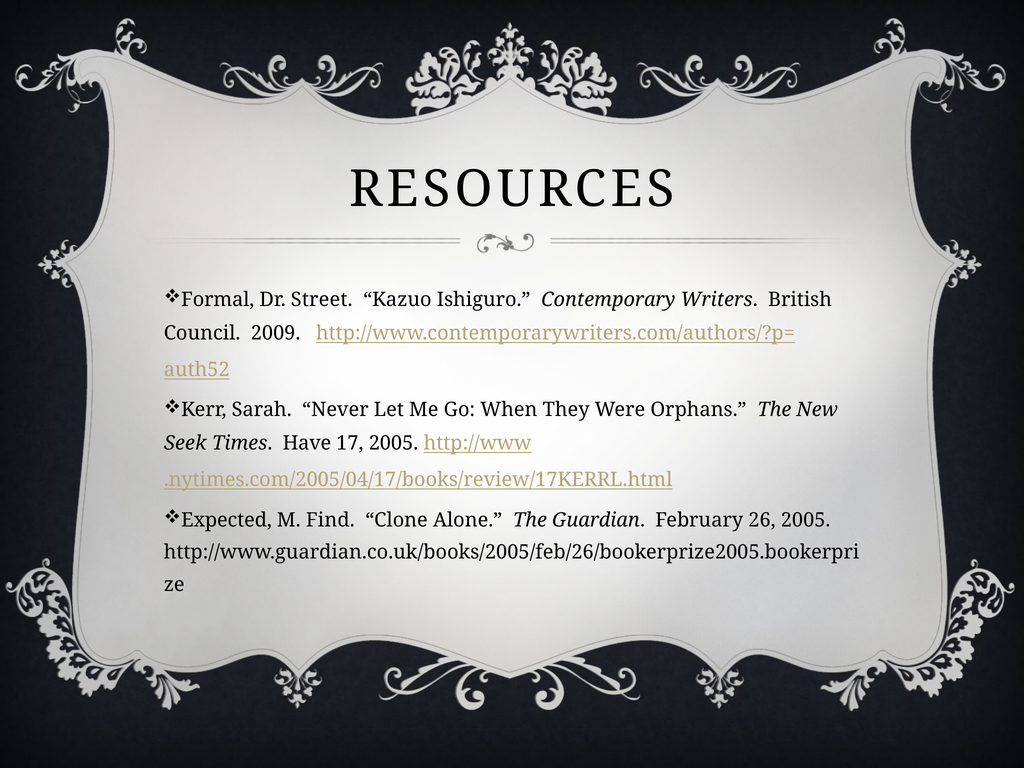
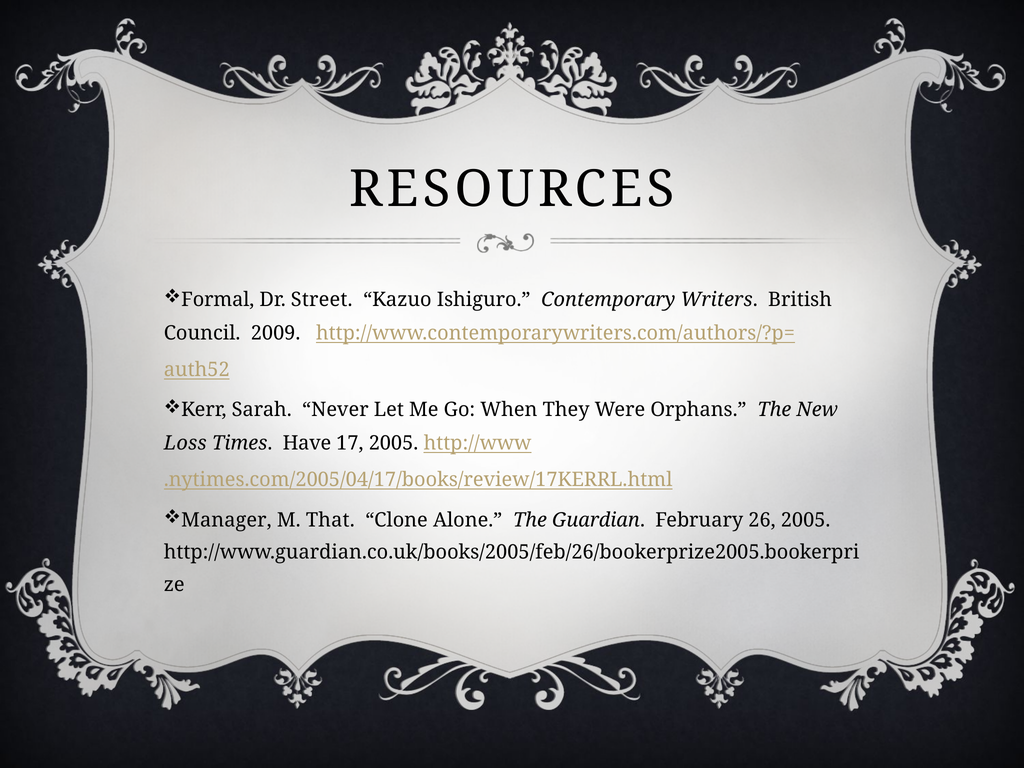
Seek: Seek -> Loss (185, 443)
Expected: Expected -> Manager (226, 520)
Find: Find -> That (330, 520)
